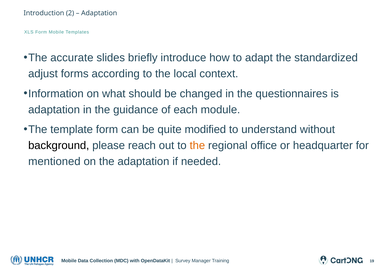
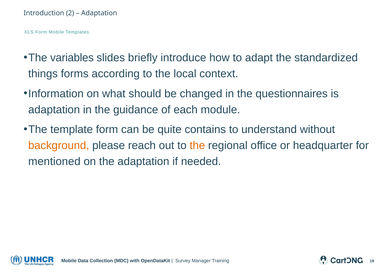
accurate: accurate -> variables (72, 58)
adjust: adjust -> things (43, 74)
modified: modified -> contains (205, 130)
background colour: black -> orange (59, 146)
